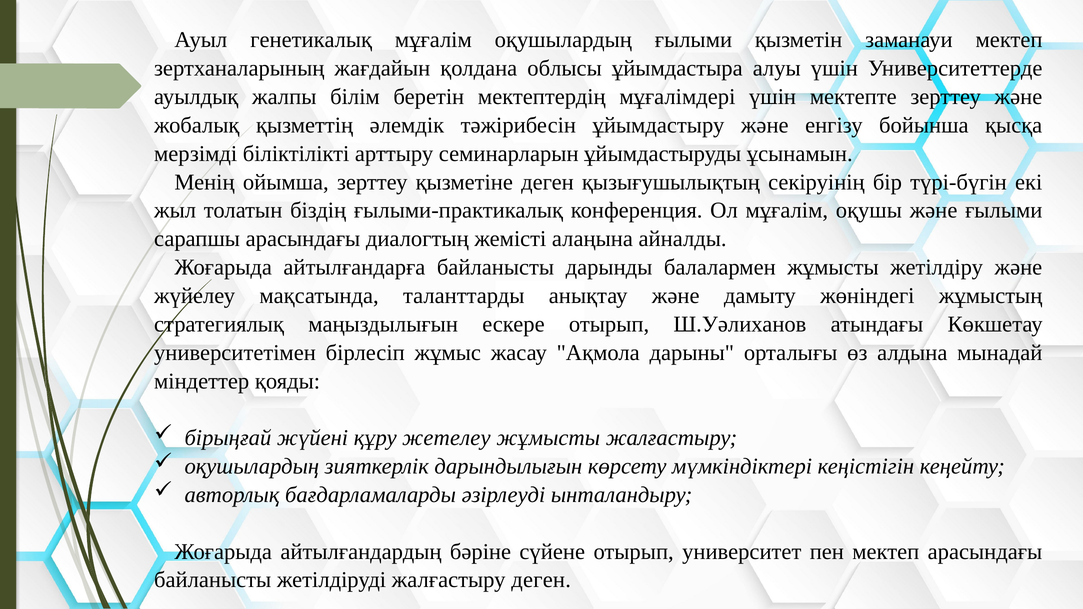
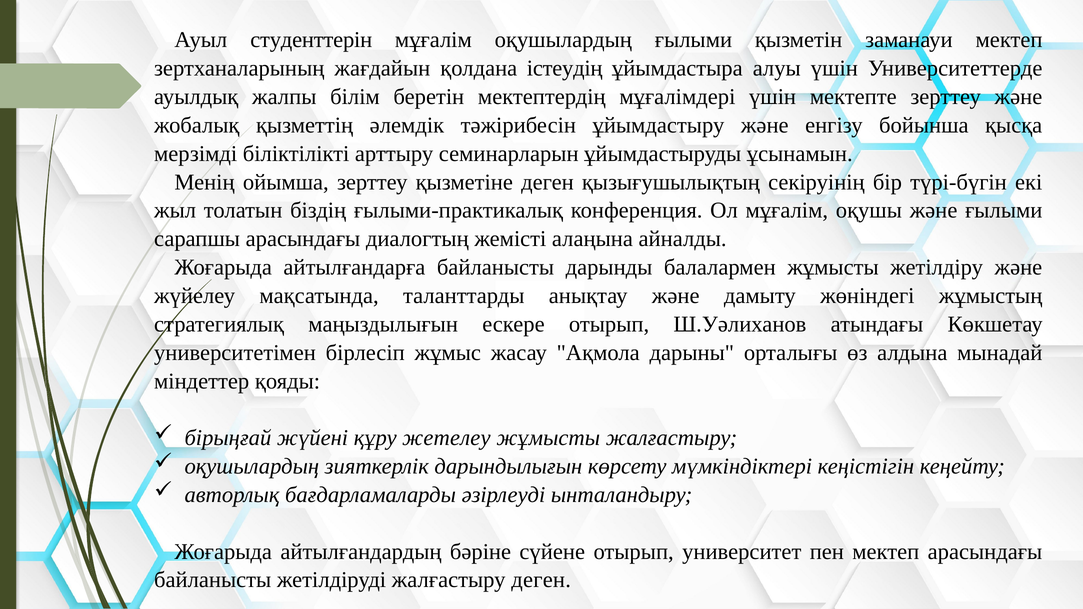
генетикалық: генетикалық -> студенттерін (311, 40)
облысы: облысы -> істеудің (565, 68)
